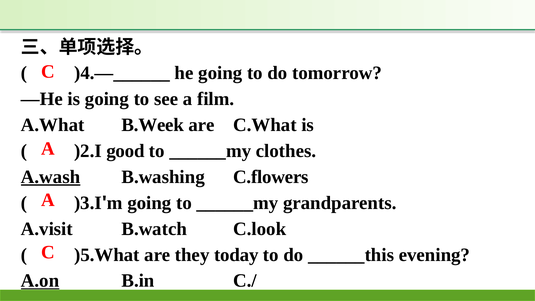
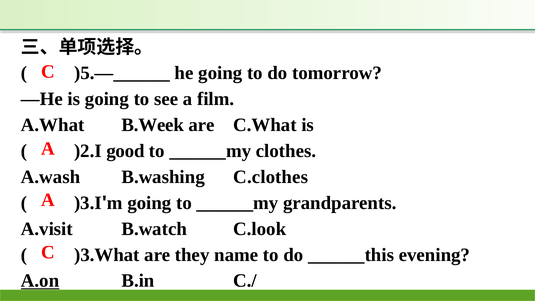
)4.—______: )4.—______ -> )5.—______ (122, 73)
A.wash underline: present -> none (51, 177)
C.flowers: C.flowers -> C.clothes (271, 177)
)5.What: )5.What -> )3.What (107, 255)
today: today -> name (236, 255)
